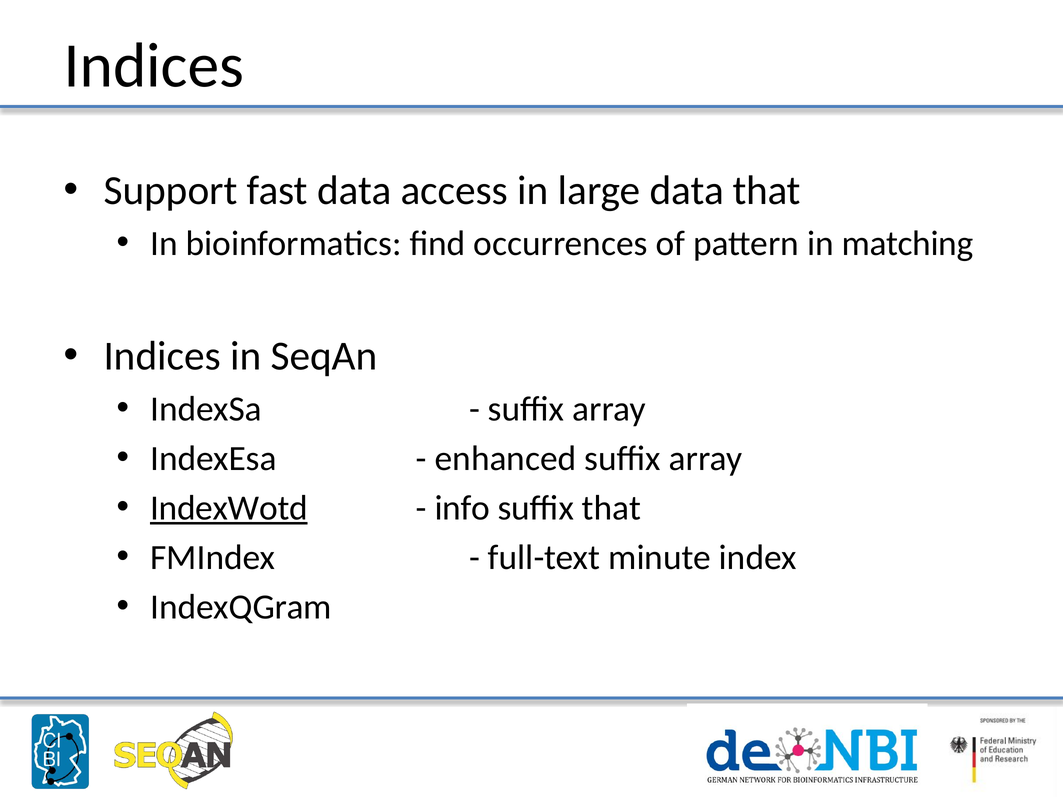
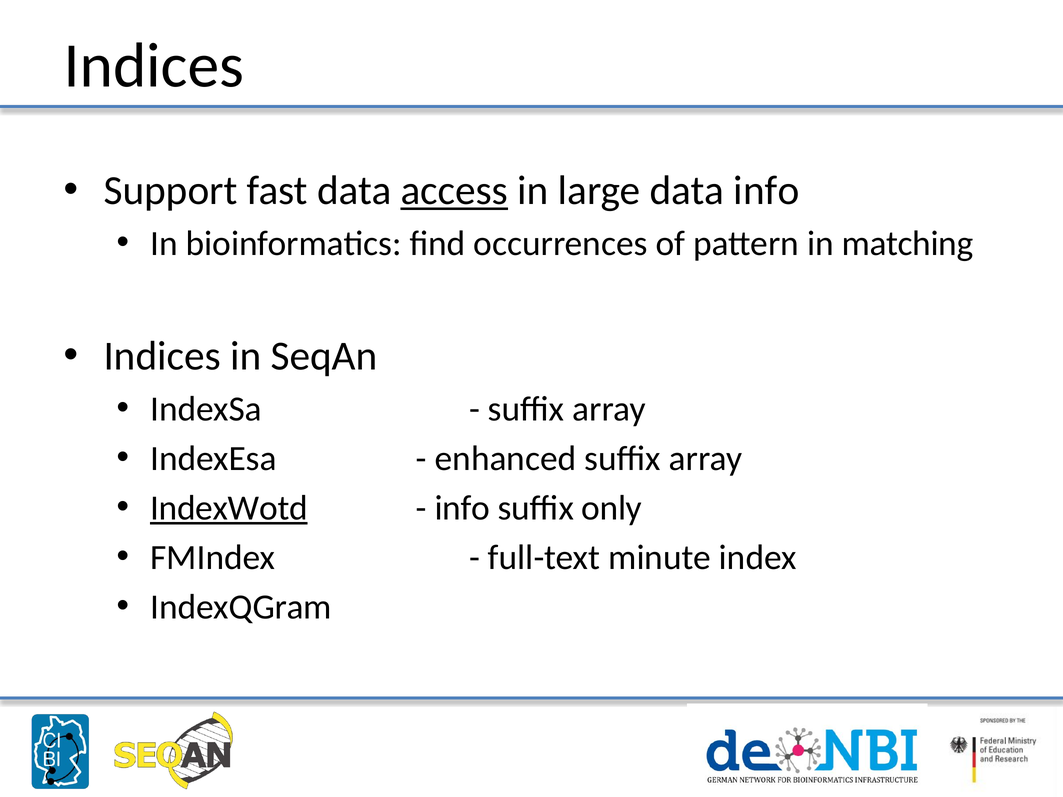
access underline: none -> present (454, 191)
data that: that -> info (766, 191)
suffix that: that -> only (612, 508)
